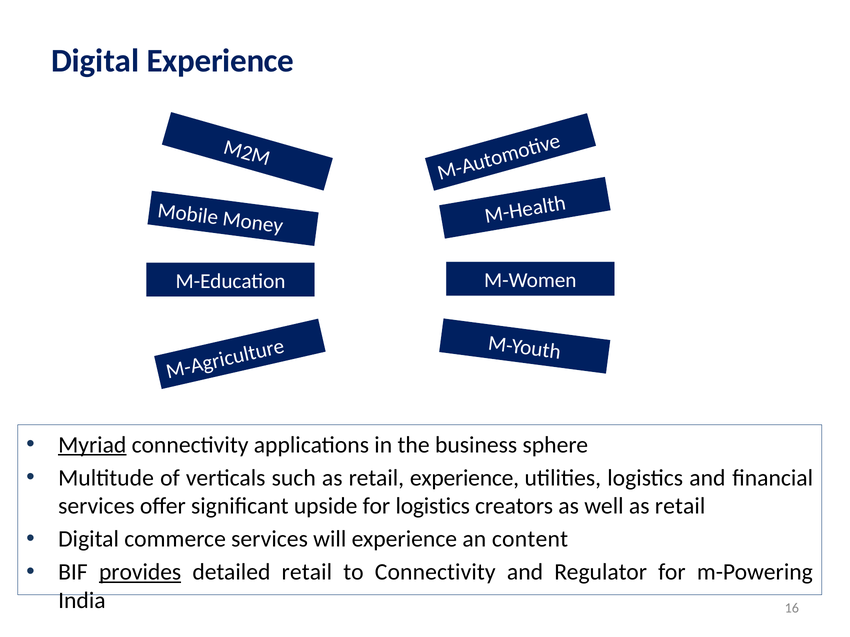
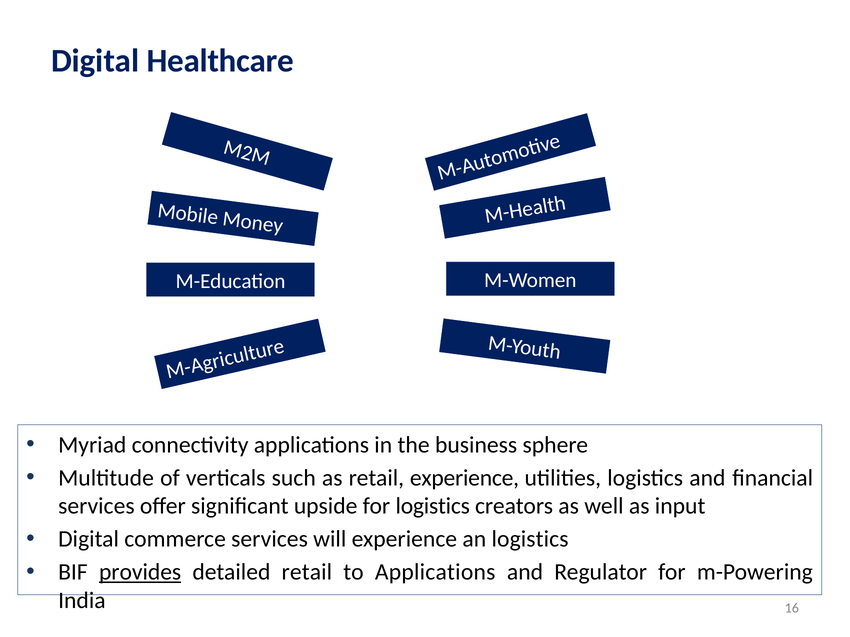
Digital Experience: Experience -> Healthcare (220, 61)
Myriad underline: present -> none (92, 445)
well as retail: retail -> input (680, 506)
an content: content -> logistics (530, 540)
to Connectivity: Connectivity -> Applications (435, 573)
